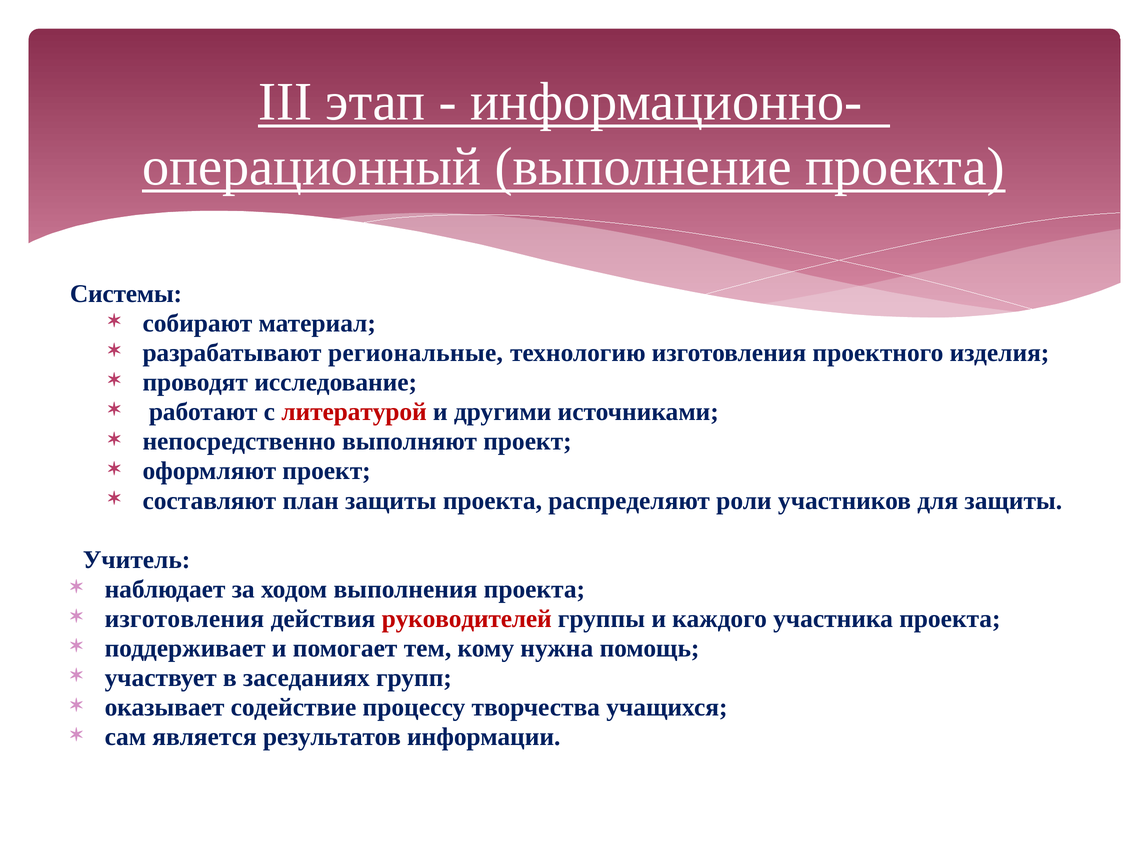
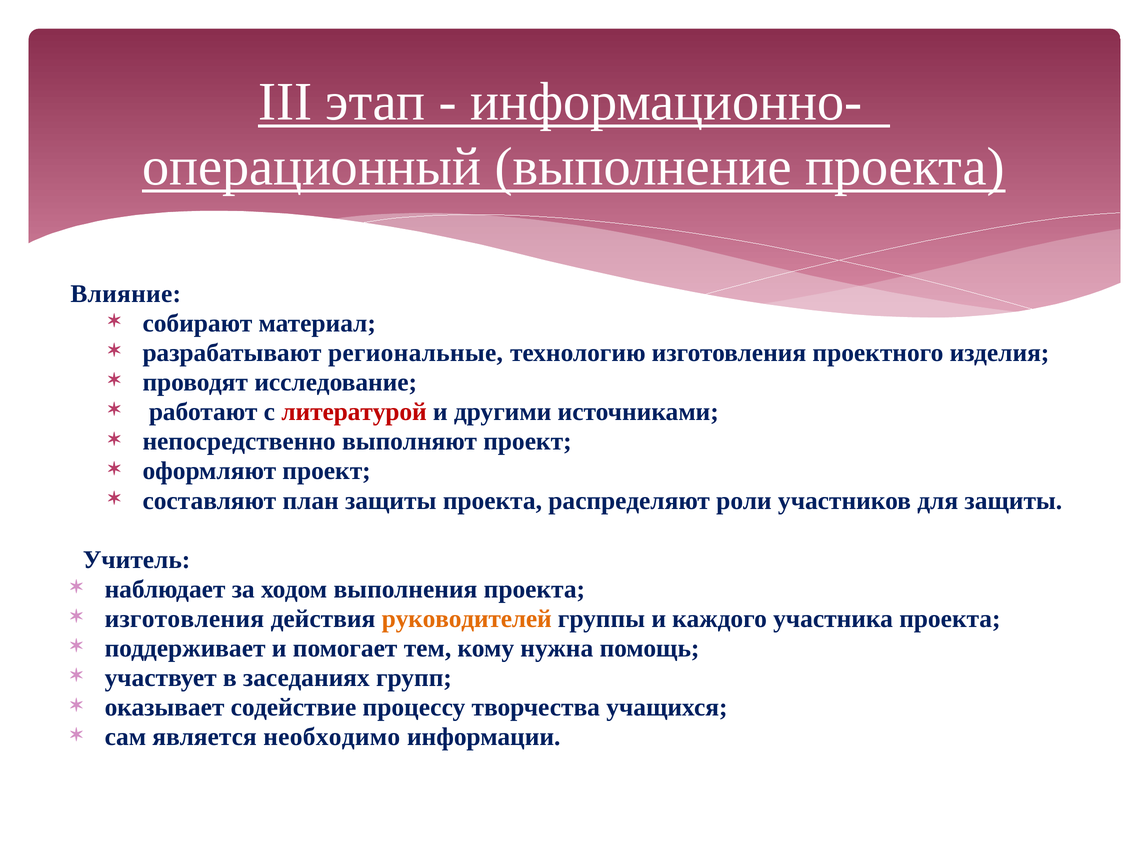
Системы: Системы -> Влияние (126, 294)
руководителей colour: red -> orange (467, 619)
результатов: результатов -> необходимо (332, 737)
